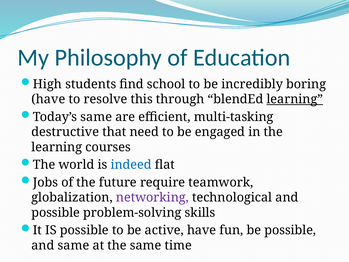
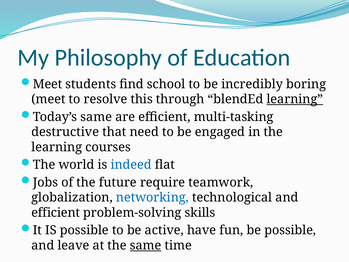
High: High -> Meet (48, 84)
have: have -> meet (48, 99)
networking colour: purple -> blue (152, 197)
possible: possible -> efficient (56, 212)
and same: same -> leave (73, 245)
same underline: none -> present (146, 245)
